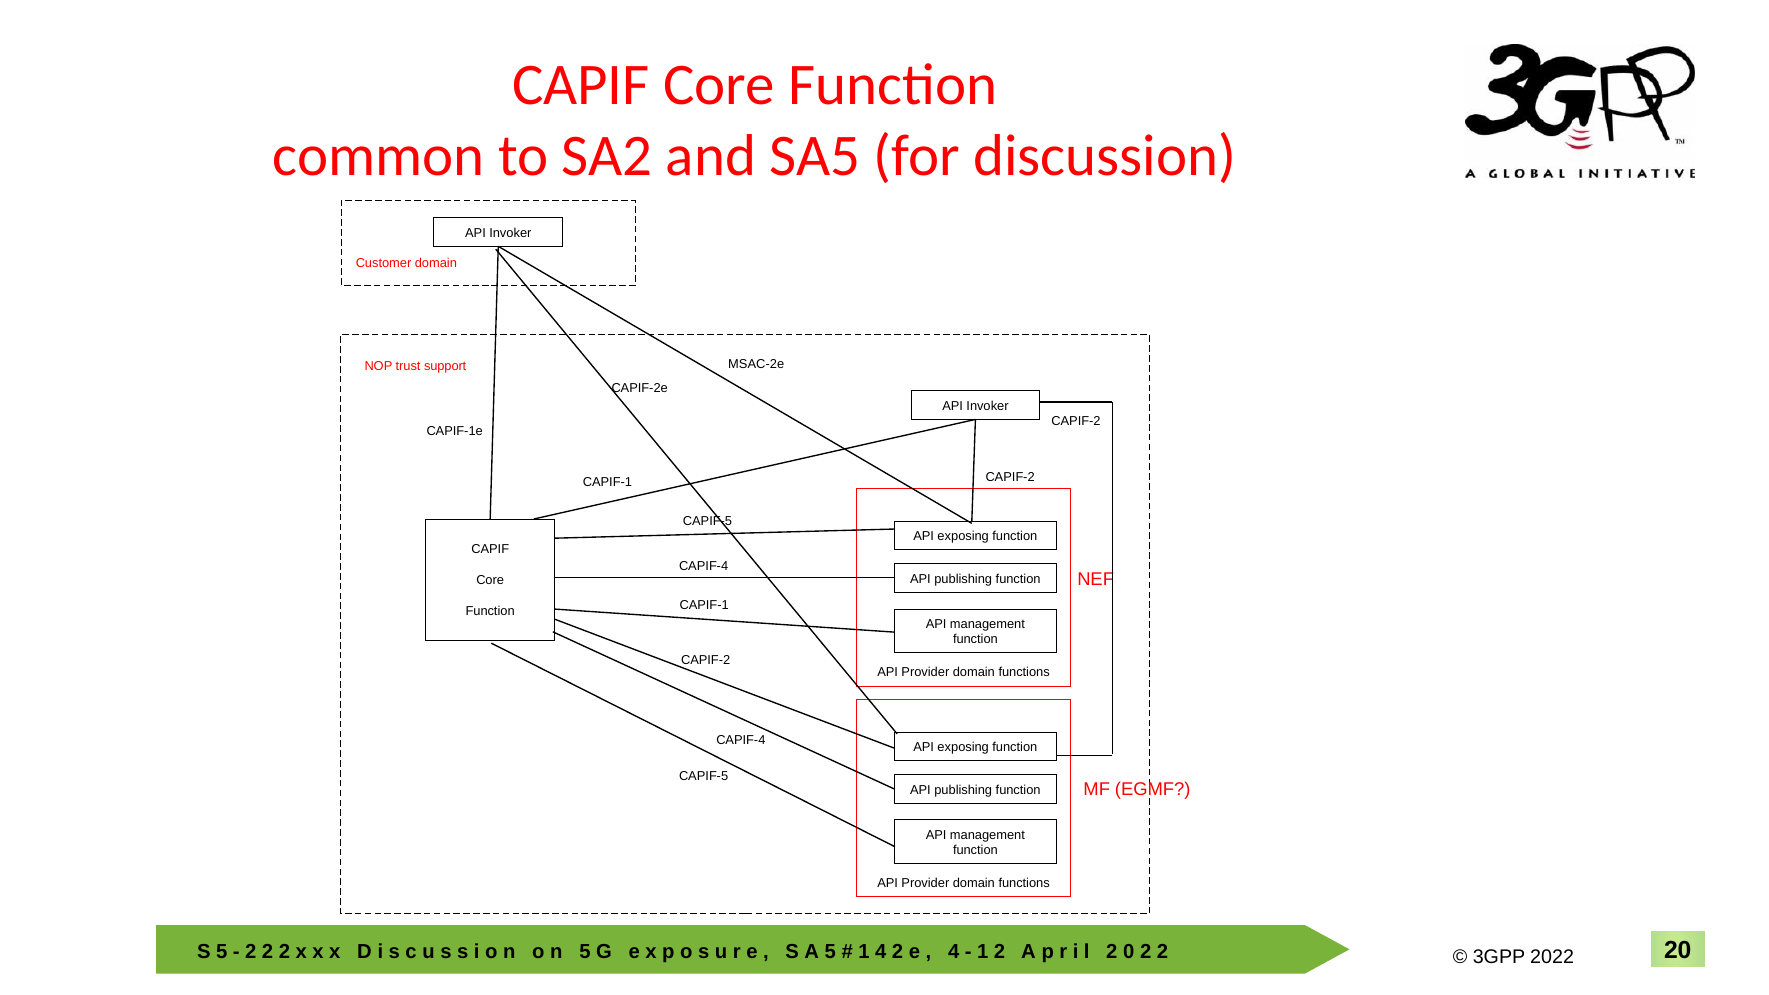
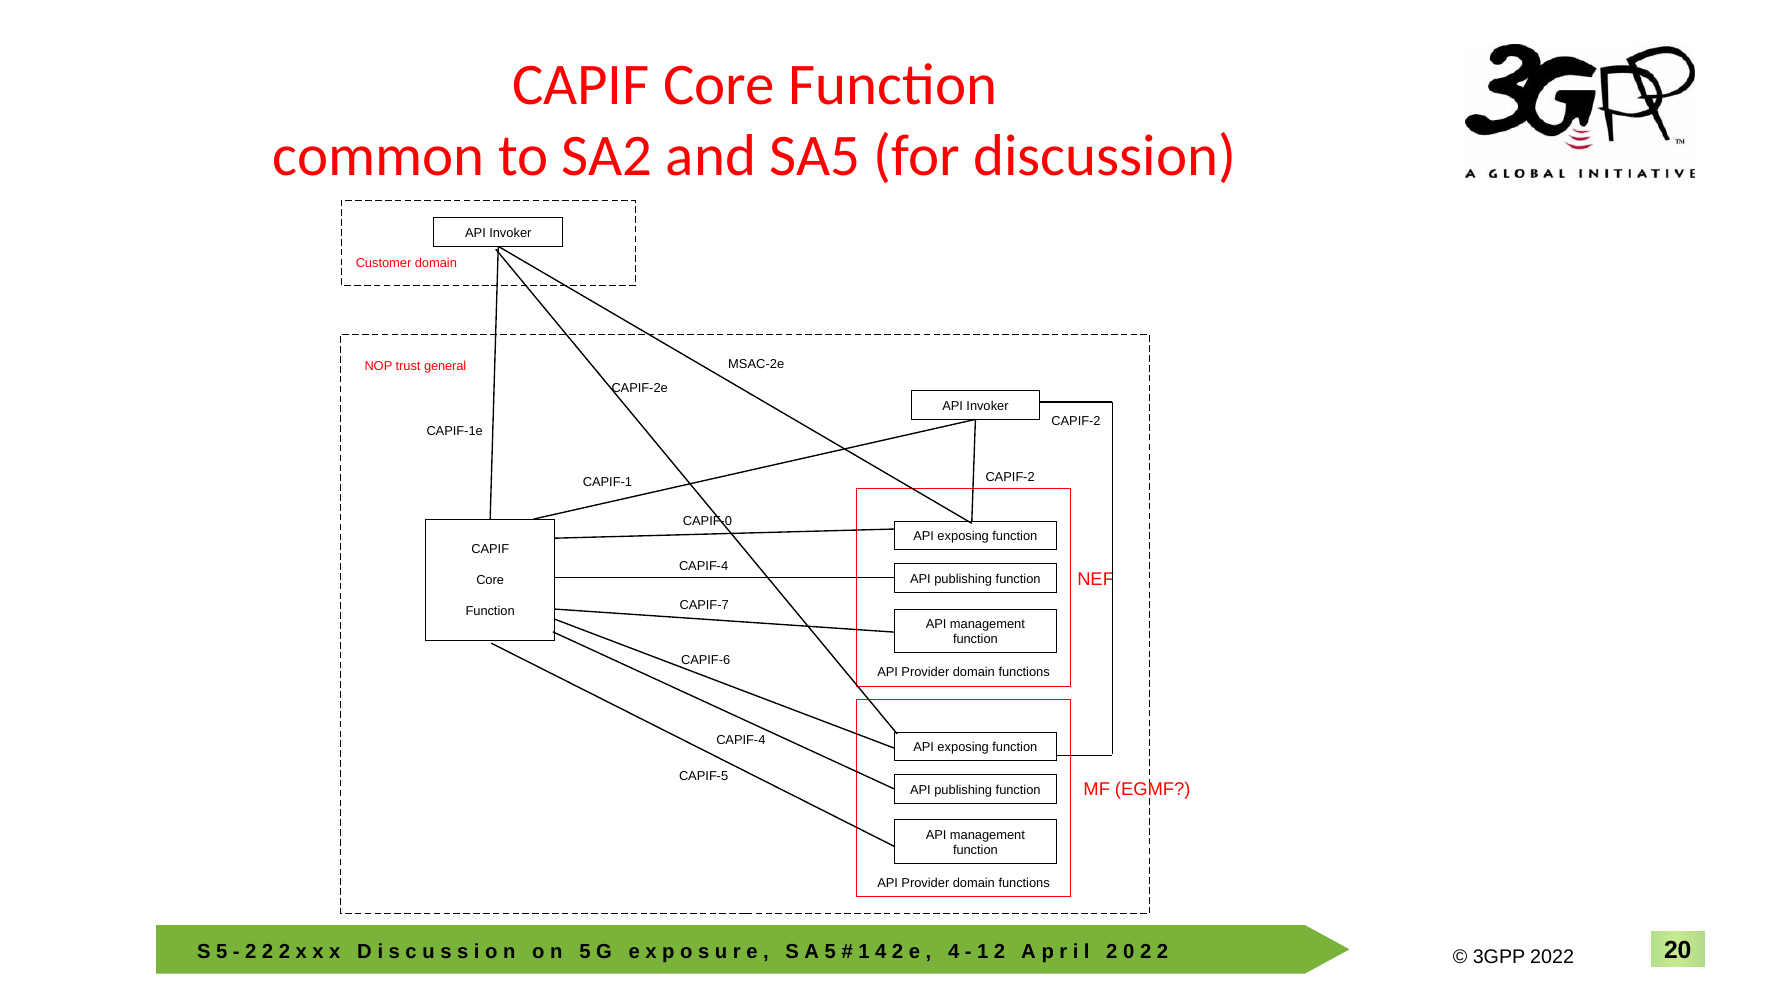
support: support -> general (445, 367)
CAPIF-5: CAPIF-5 -> CAPIF-0 (707, 521)
CAPIF-1: CAPIF-1 -> CAPIF-7 (704, 605)
CAPIF-2: CAPIF-2 -> CAPIF-6 (706, 660)
